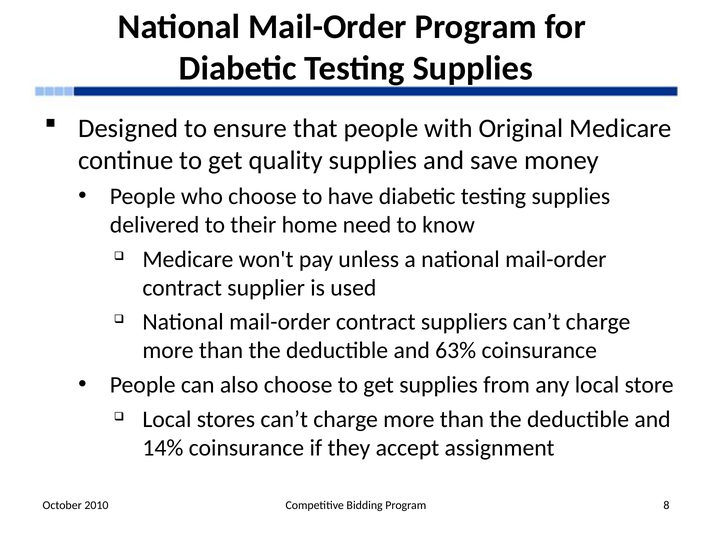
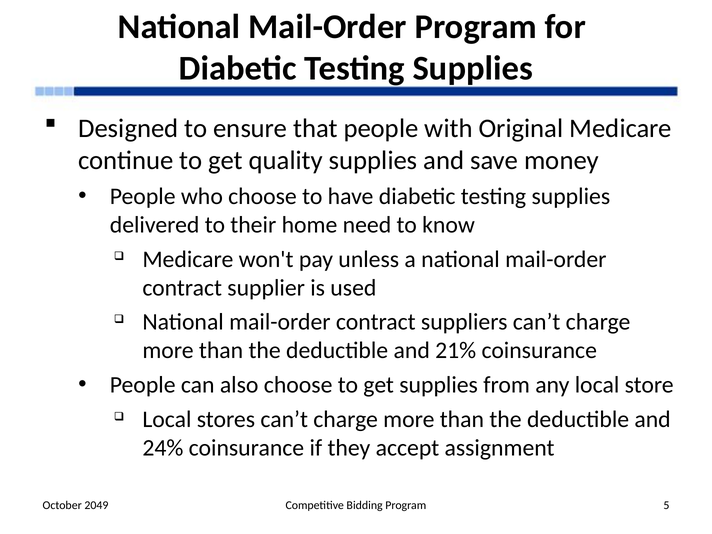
63%: 63% -> 21% (456, 351)
14%: 14% -> 24% (163, 448)
2010: 2010 -> 2049 (96, 505)
8: 8 -> 5 (666, 505)
